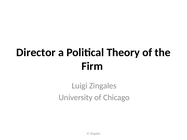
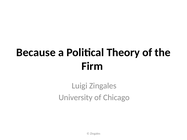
Director: Director -> Because (36, 53)
